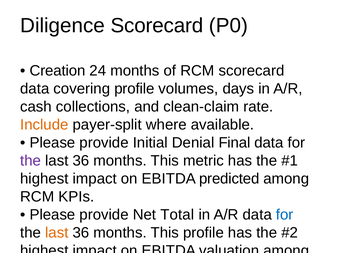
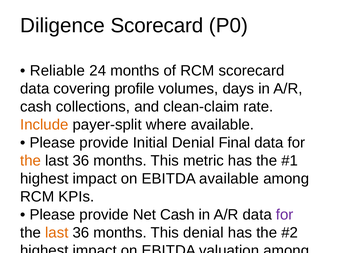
Creation: Creation -> Reliable (57, 71)
the colour: purple -> orange (31, 161)
EBITDA predicted: predicted -> available (229, 179)
Net Total: Total -> Cash (177, 214)
for colour: blue -> purple (285, 214)
This profile: profile -> denial (203, 232)
